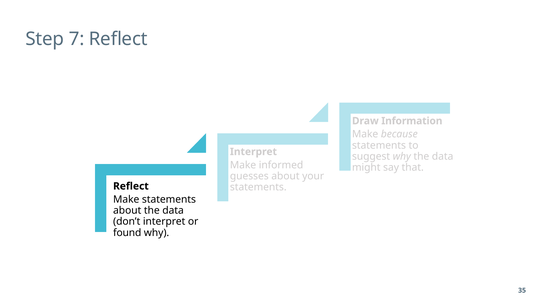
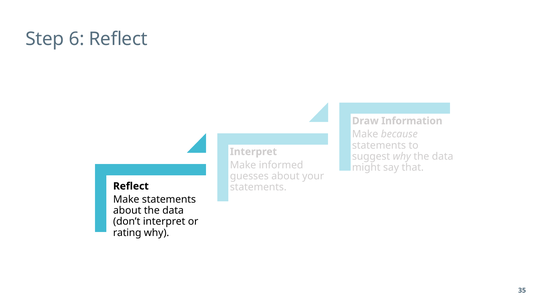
7: 7 -> 6 (77, 39)
found: found -> rating (127, 232)
